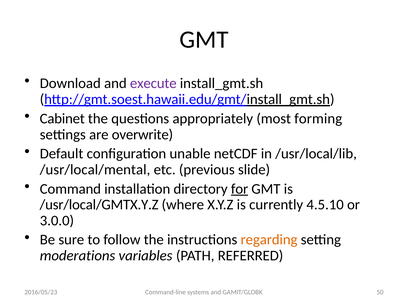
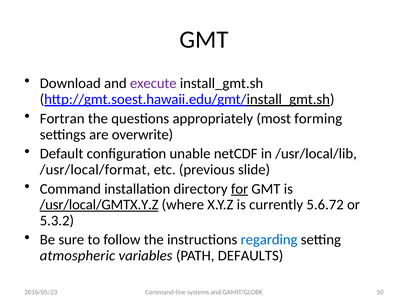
Cabinet: Cabinet -> Fortran (62, 119)
/usr/local/mental: /usr/local/mental -> /usr/local/format (95, 170)
/usr/local/GMTX.Y.Z underline: none -> present (99, 205)
4.5.10: 4.5.10 -> 5.6.72 (325, 205)
3.0.0: 3.0.0 -> 5.3.2 (57, 221)
regarding colour: orange -> blue (269, 240)
moderations: moderations -> atmospheric (77, 256)
REFERRED: REFERRED -> DEFAULTS (251, 256)
